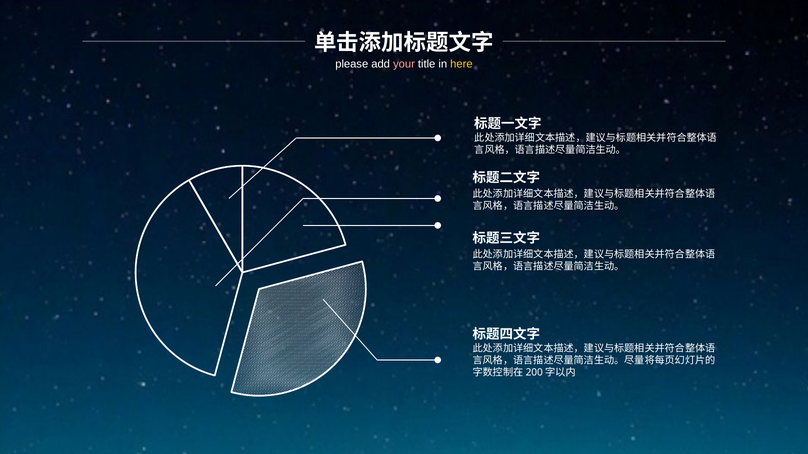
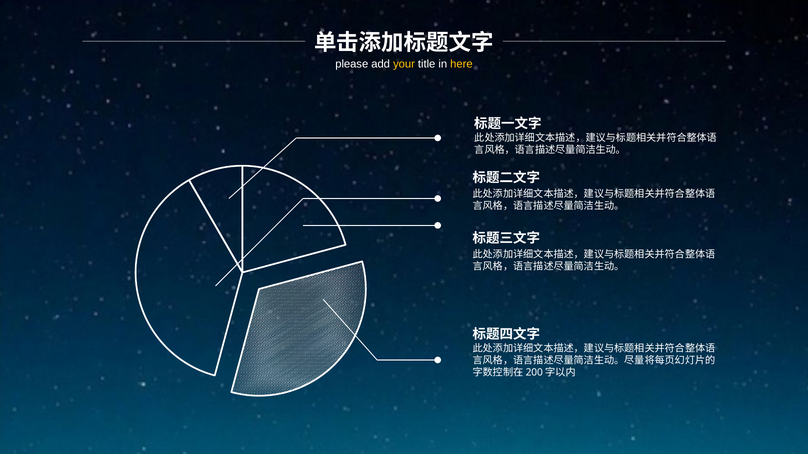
your colour: pink -> yellow (404, 64)
